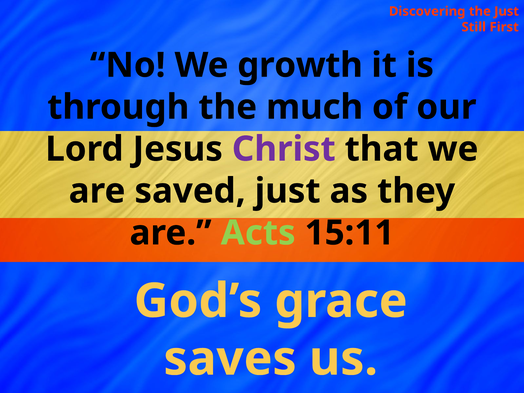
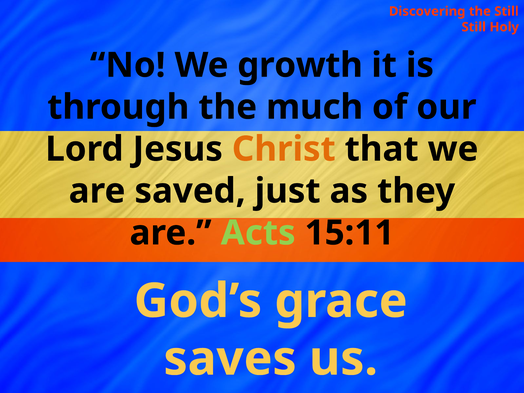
the Just: Just -> Still (507, 11)
First: First -> Holy (504, 27)
Christ colour: purple -> orange (284, 149)
